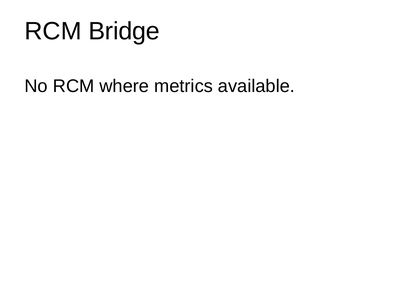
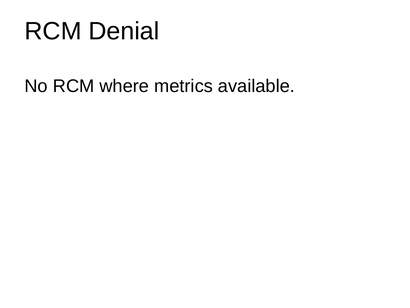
Bridge: Bridge -> Denial (124, 31)
